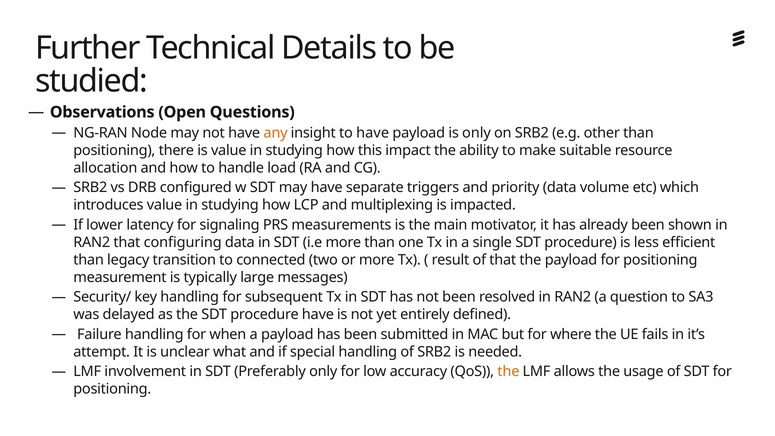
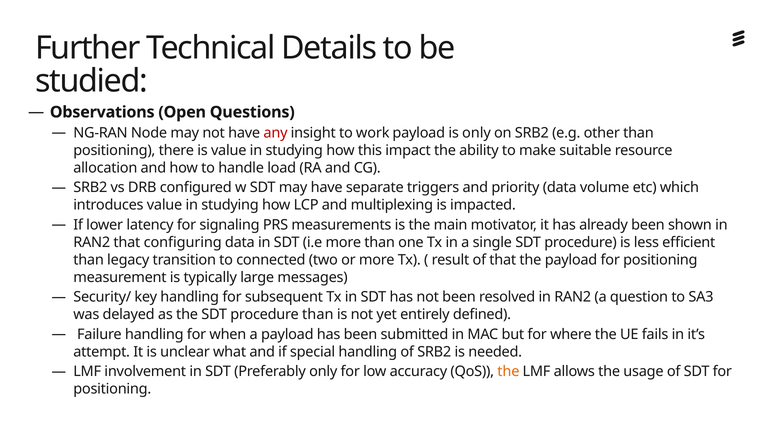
any colour: orange -> red (276, 133)
to have: have -> work (373, 133)
procedure have: have -> than (318, 314)
